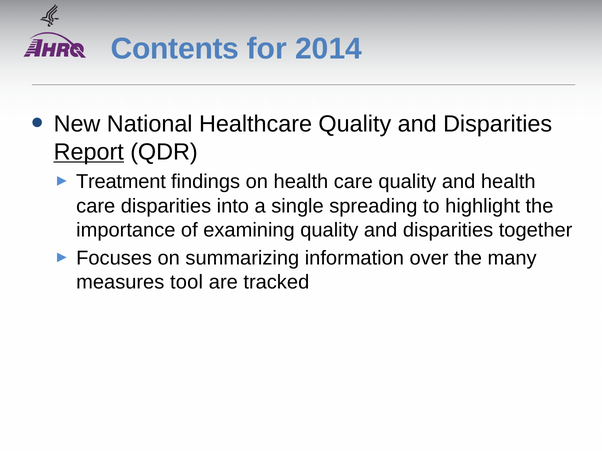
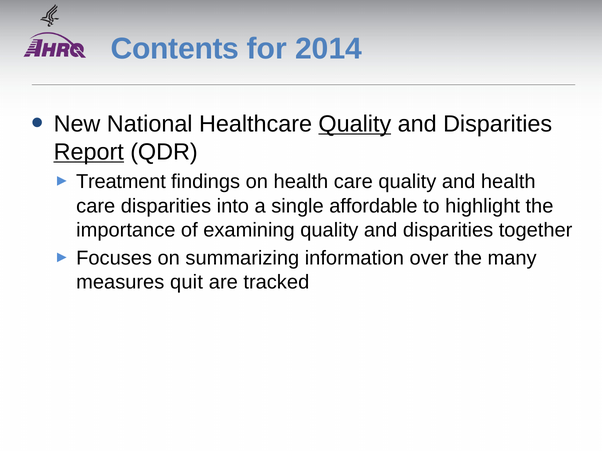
Quality underline: none -> present (355, 124)
spreading: spreading -> affordable (373, 206)
tool: tool -> quit (186, 282)
